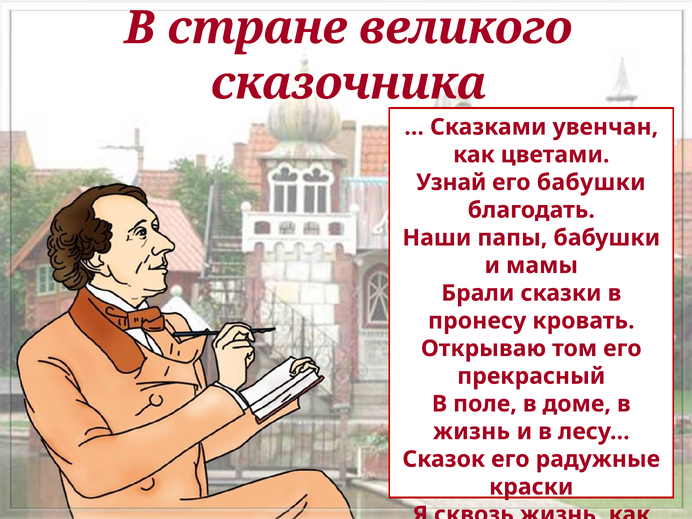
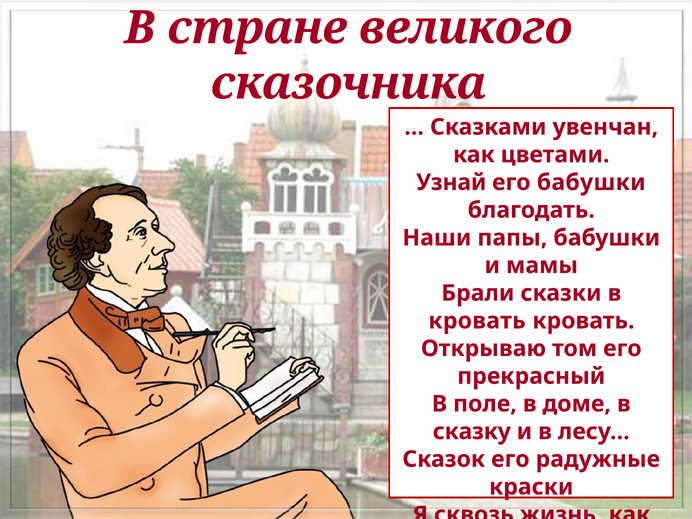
пронесу: пронесу -> кровать (477, 321)
жизнь: жизнь -> сказку (472, 432)
